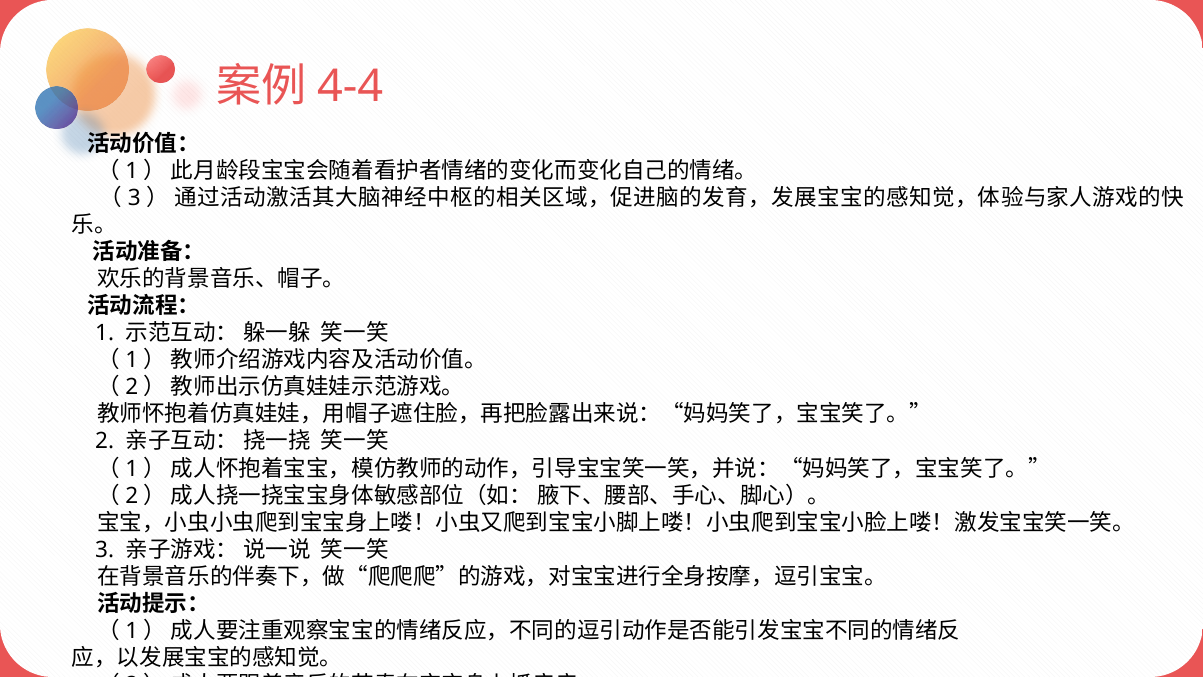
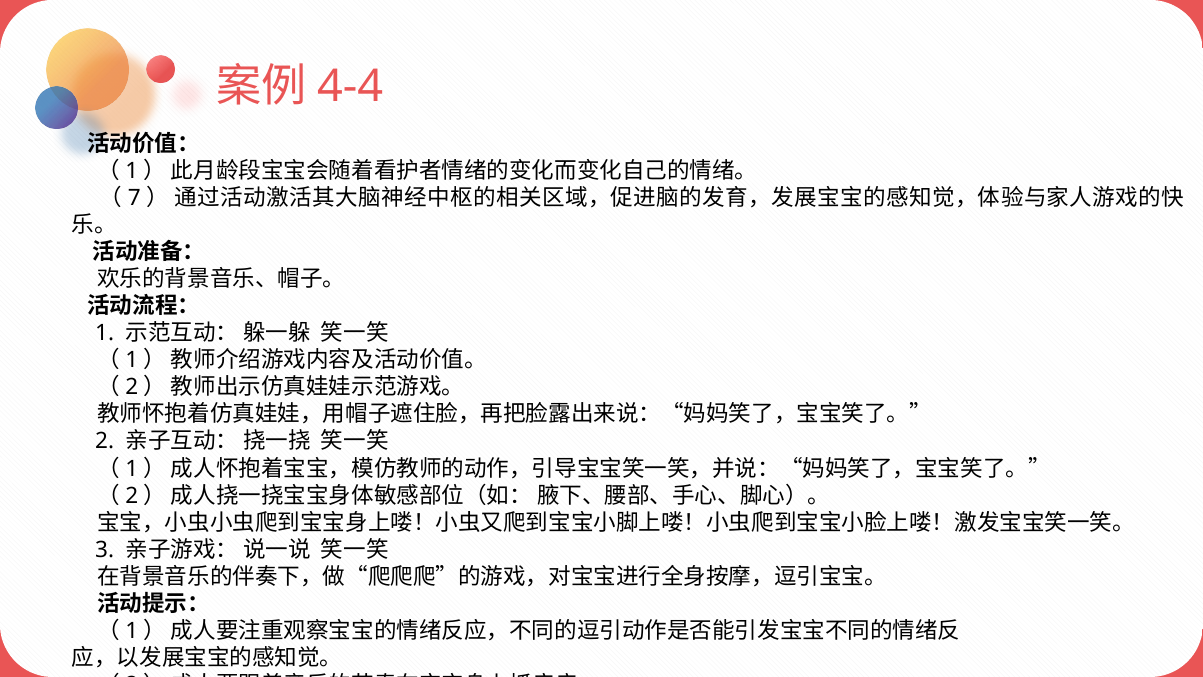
3: 3 -> 7 (134, 198)
